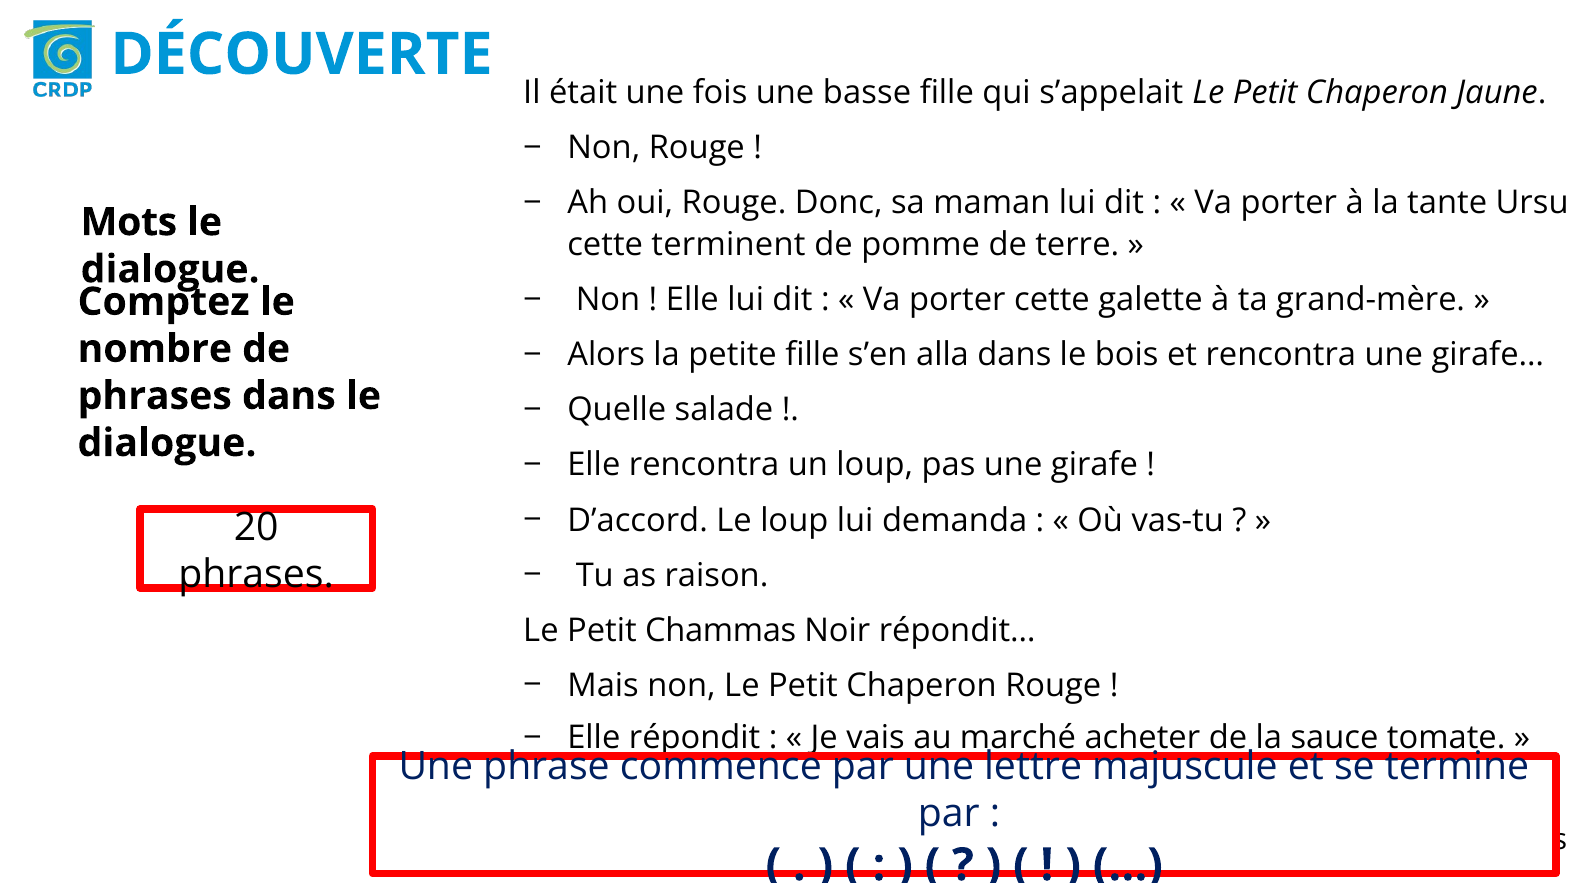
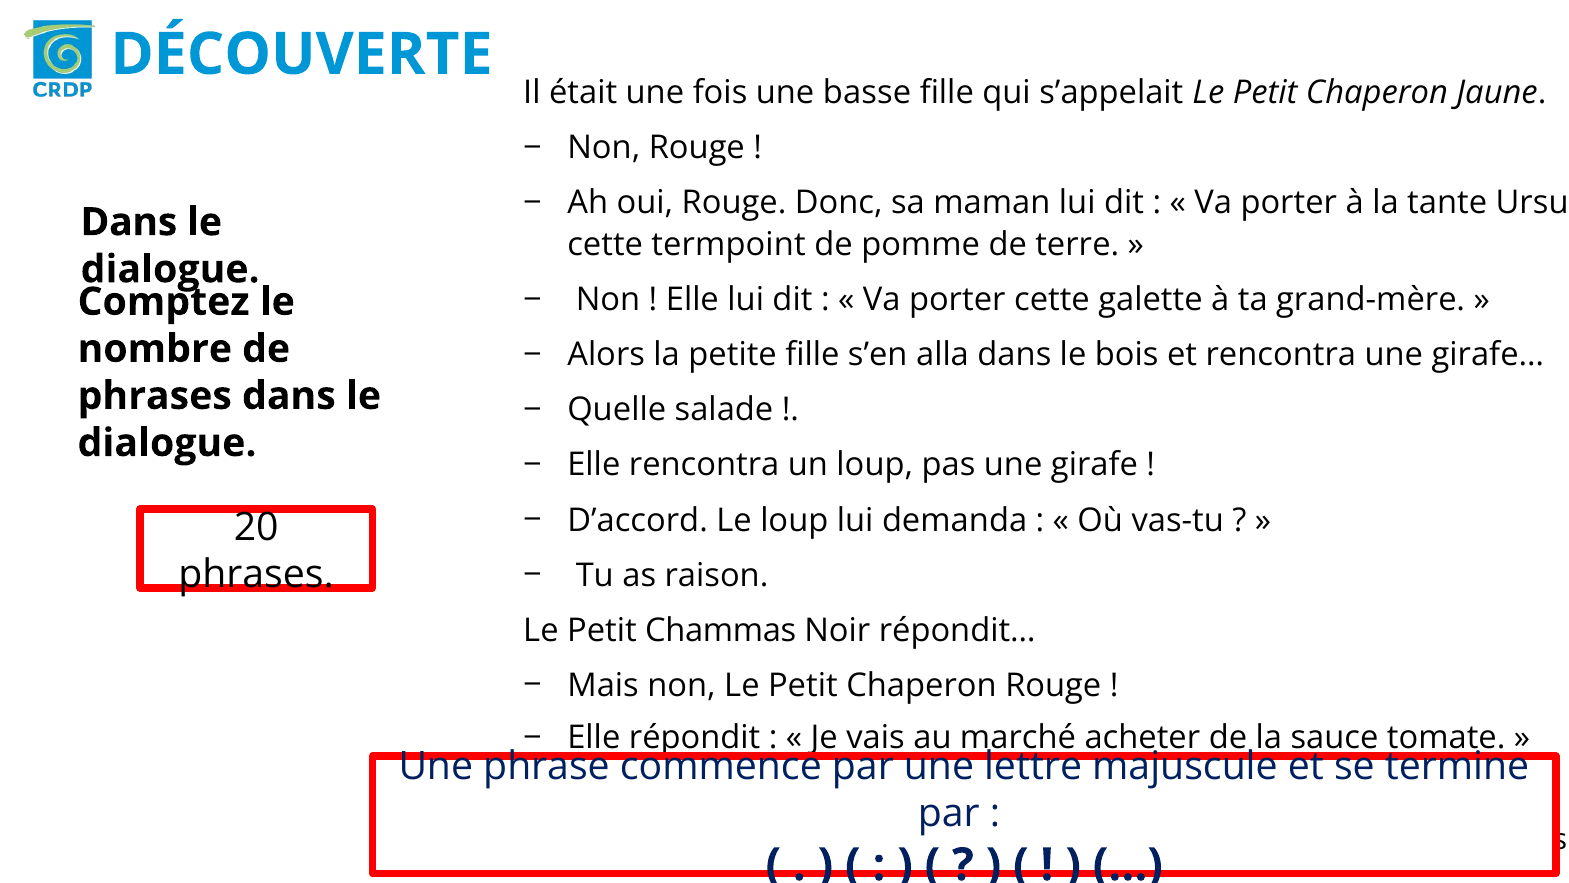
Mots: Mots -> Dans (129, 222)
terminent: terminent -> termpoint (729, 245)
